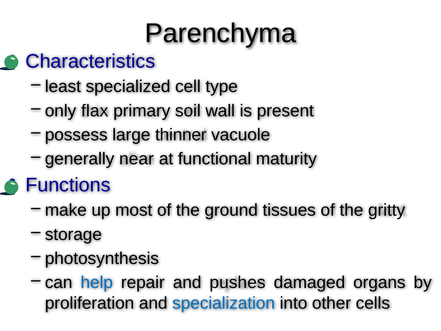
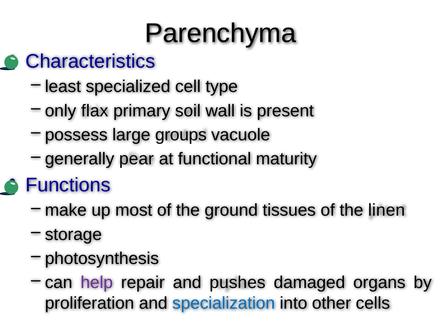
thinner: thinner -> groups (181, 135)
near: near -> pear (137, 159)
gritty: gritty -> linen (387, 210)
help colour: blue -> purple (97, 282)
